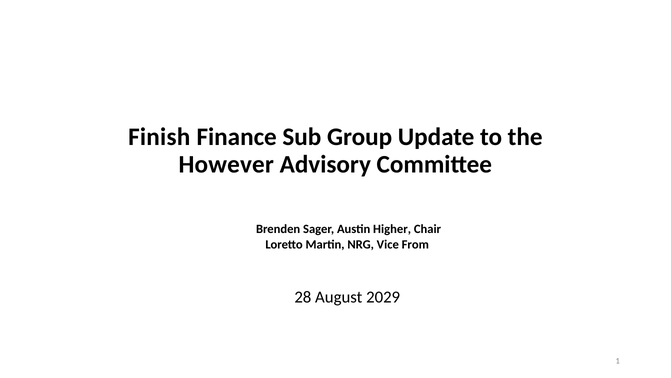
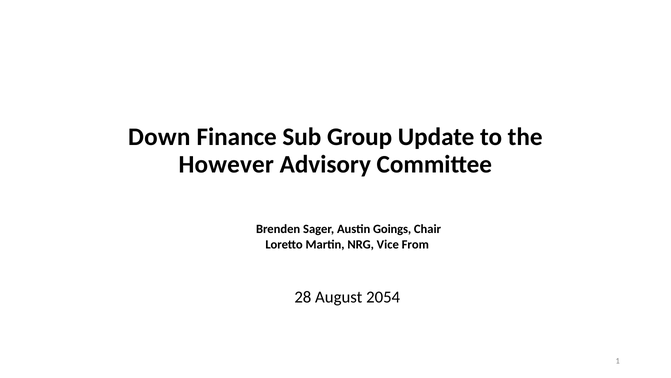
Finish: Finish -> Down (159, 137)
Higher: Higher -> Goings (392, 229)
2029: 2029 -> 2054 (383, 297)
